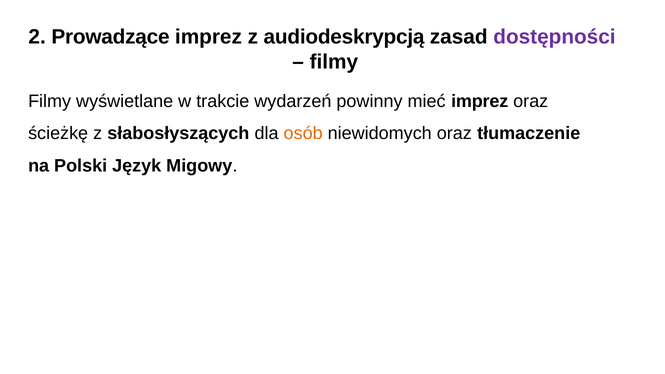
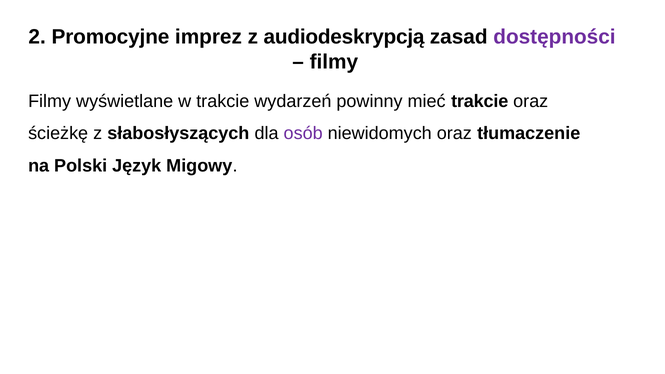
Prowadzące: Prowadzące -> Promocyjne (110, 37)
mieć imprez: imprez -> trakcie (480, 101)
osób colour: orange -> purple (303, 134)
